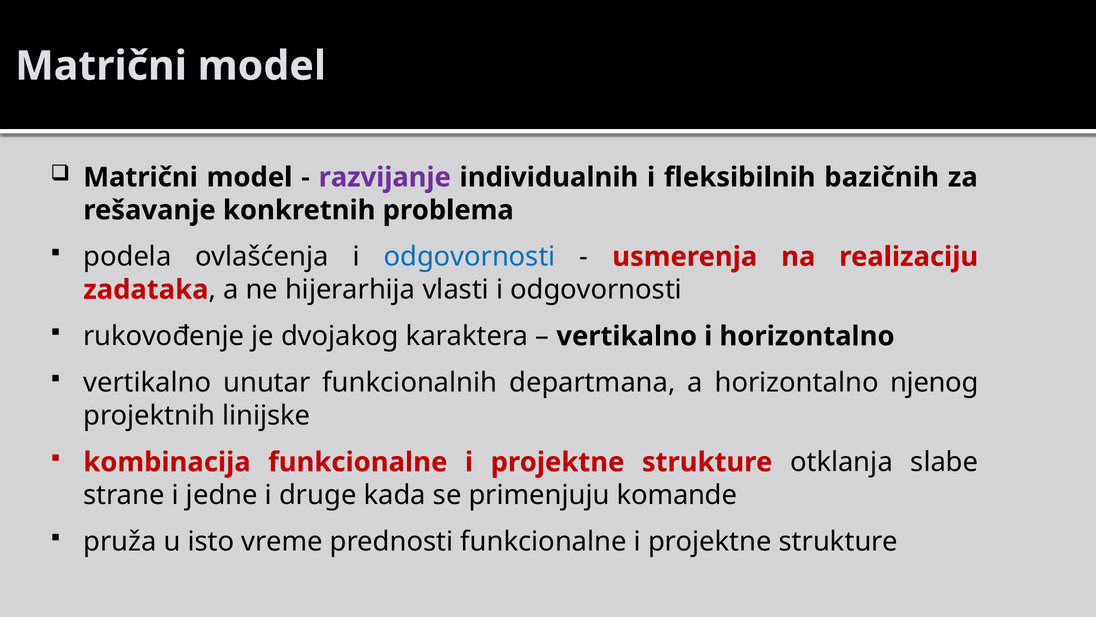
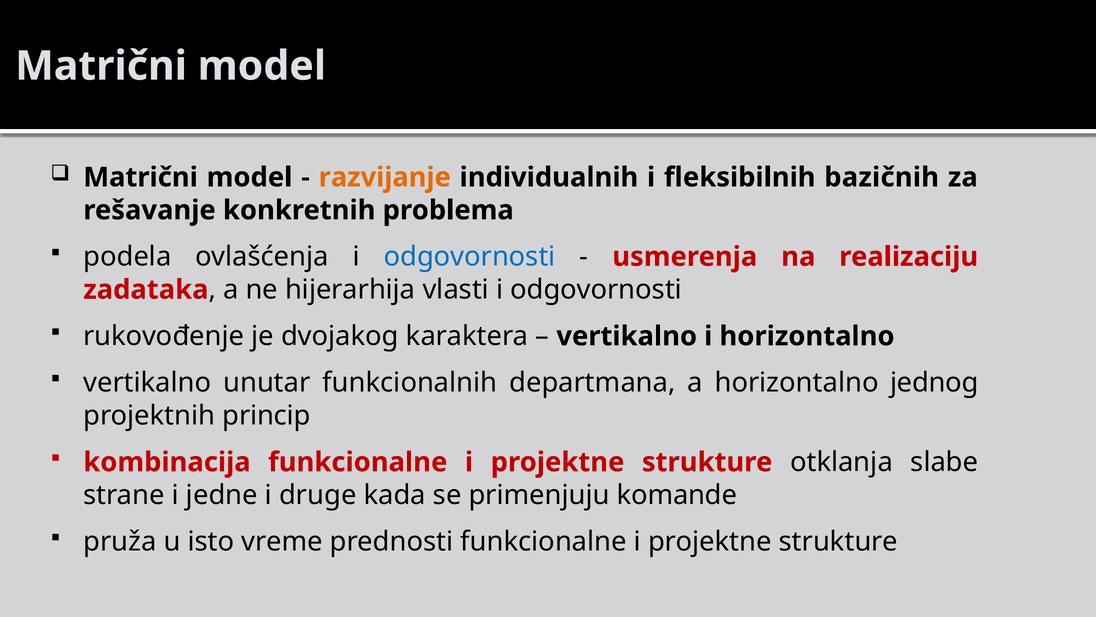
razvijanje colour: purple -> orange (385, 177)
njenog: njenog -> jednog (934, 382)
linijske: linijske -> princip (266, 415)
